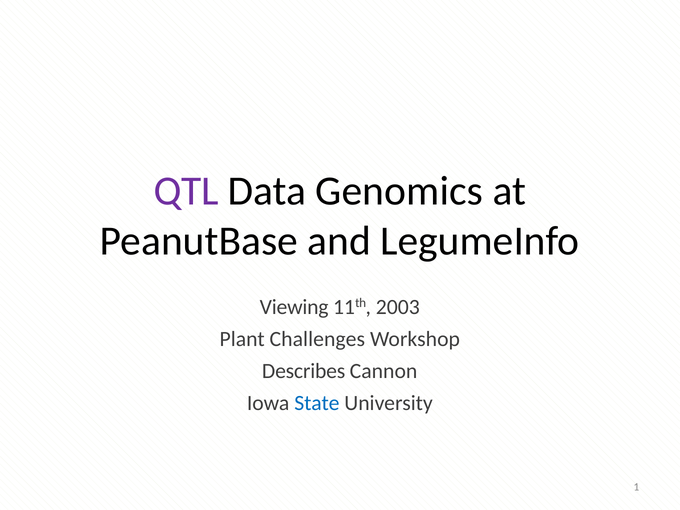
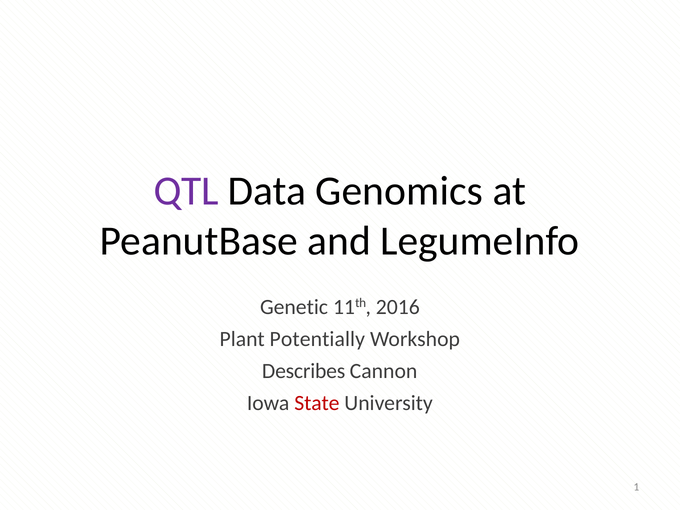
Viewing: Viewing -> Genetic (294, 307)
2003: 2003 -> 2016 (398, 307)
Challenges: Challenges -> Potentially (317, 339)
State colour: blue -> red (317, 403)
